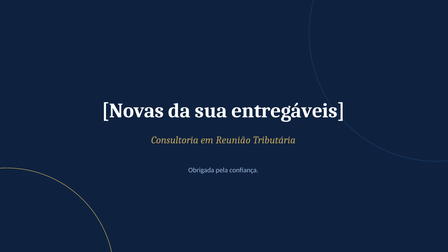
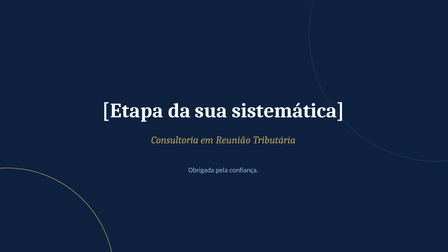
Novas: Novas -> Etapa (133, 111)
entregáveis: entregáveis -> sistemática (288, 111)
